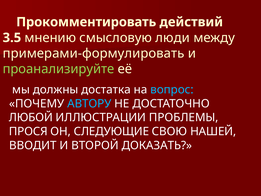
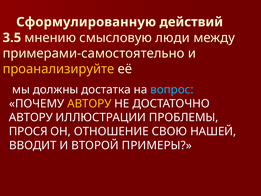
Прокомментировать: Прокомментировать -> Сформулированную (86, 22)
примерами-формулировать: примерами-формулировать -> примерами-самостоятельно (94, 53)
проанализируйте colour: light green -> yellow (58, 69)
АВТОРУ colour: light blue -> yellow (89, 103)
ЛЮБОЙ: ЛЮБОЙ -> АВТОРУ (31, 117)
СЛЕДУЮЩИЕ: СЛЕДУЮЩИЕ -> ОТНОШЕНИЕ (111, 131)
ДОКАЗАТЬ: ДОКАЗАТЬ -> ПРИМЕРЫ (157, 145)
